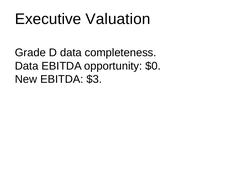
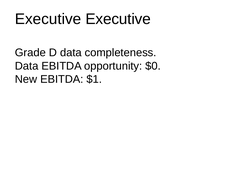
Executive Valuation: Valuation -> Executive (118, 19)
$3: $3 -> $1 (94, 79)
